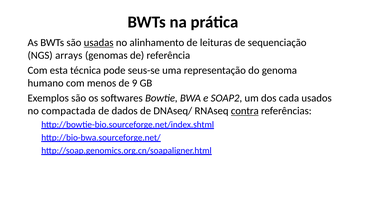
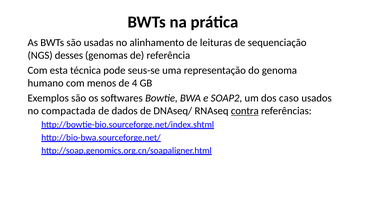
usadas underline: present -> none (99, 43)
arrays: arrays -> desses (69, 55)
9: 9 -> 4 (135, 83)
cada: cada -> caso (289, 98)
